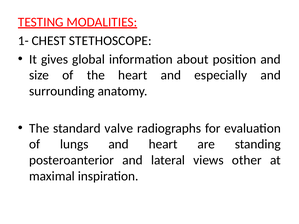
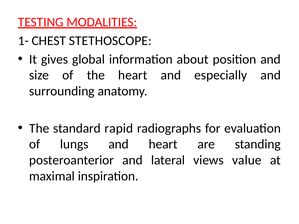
valve: valve -> rapid (119, 128)
other: other -> value (247, 160)
